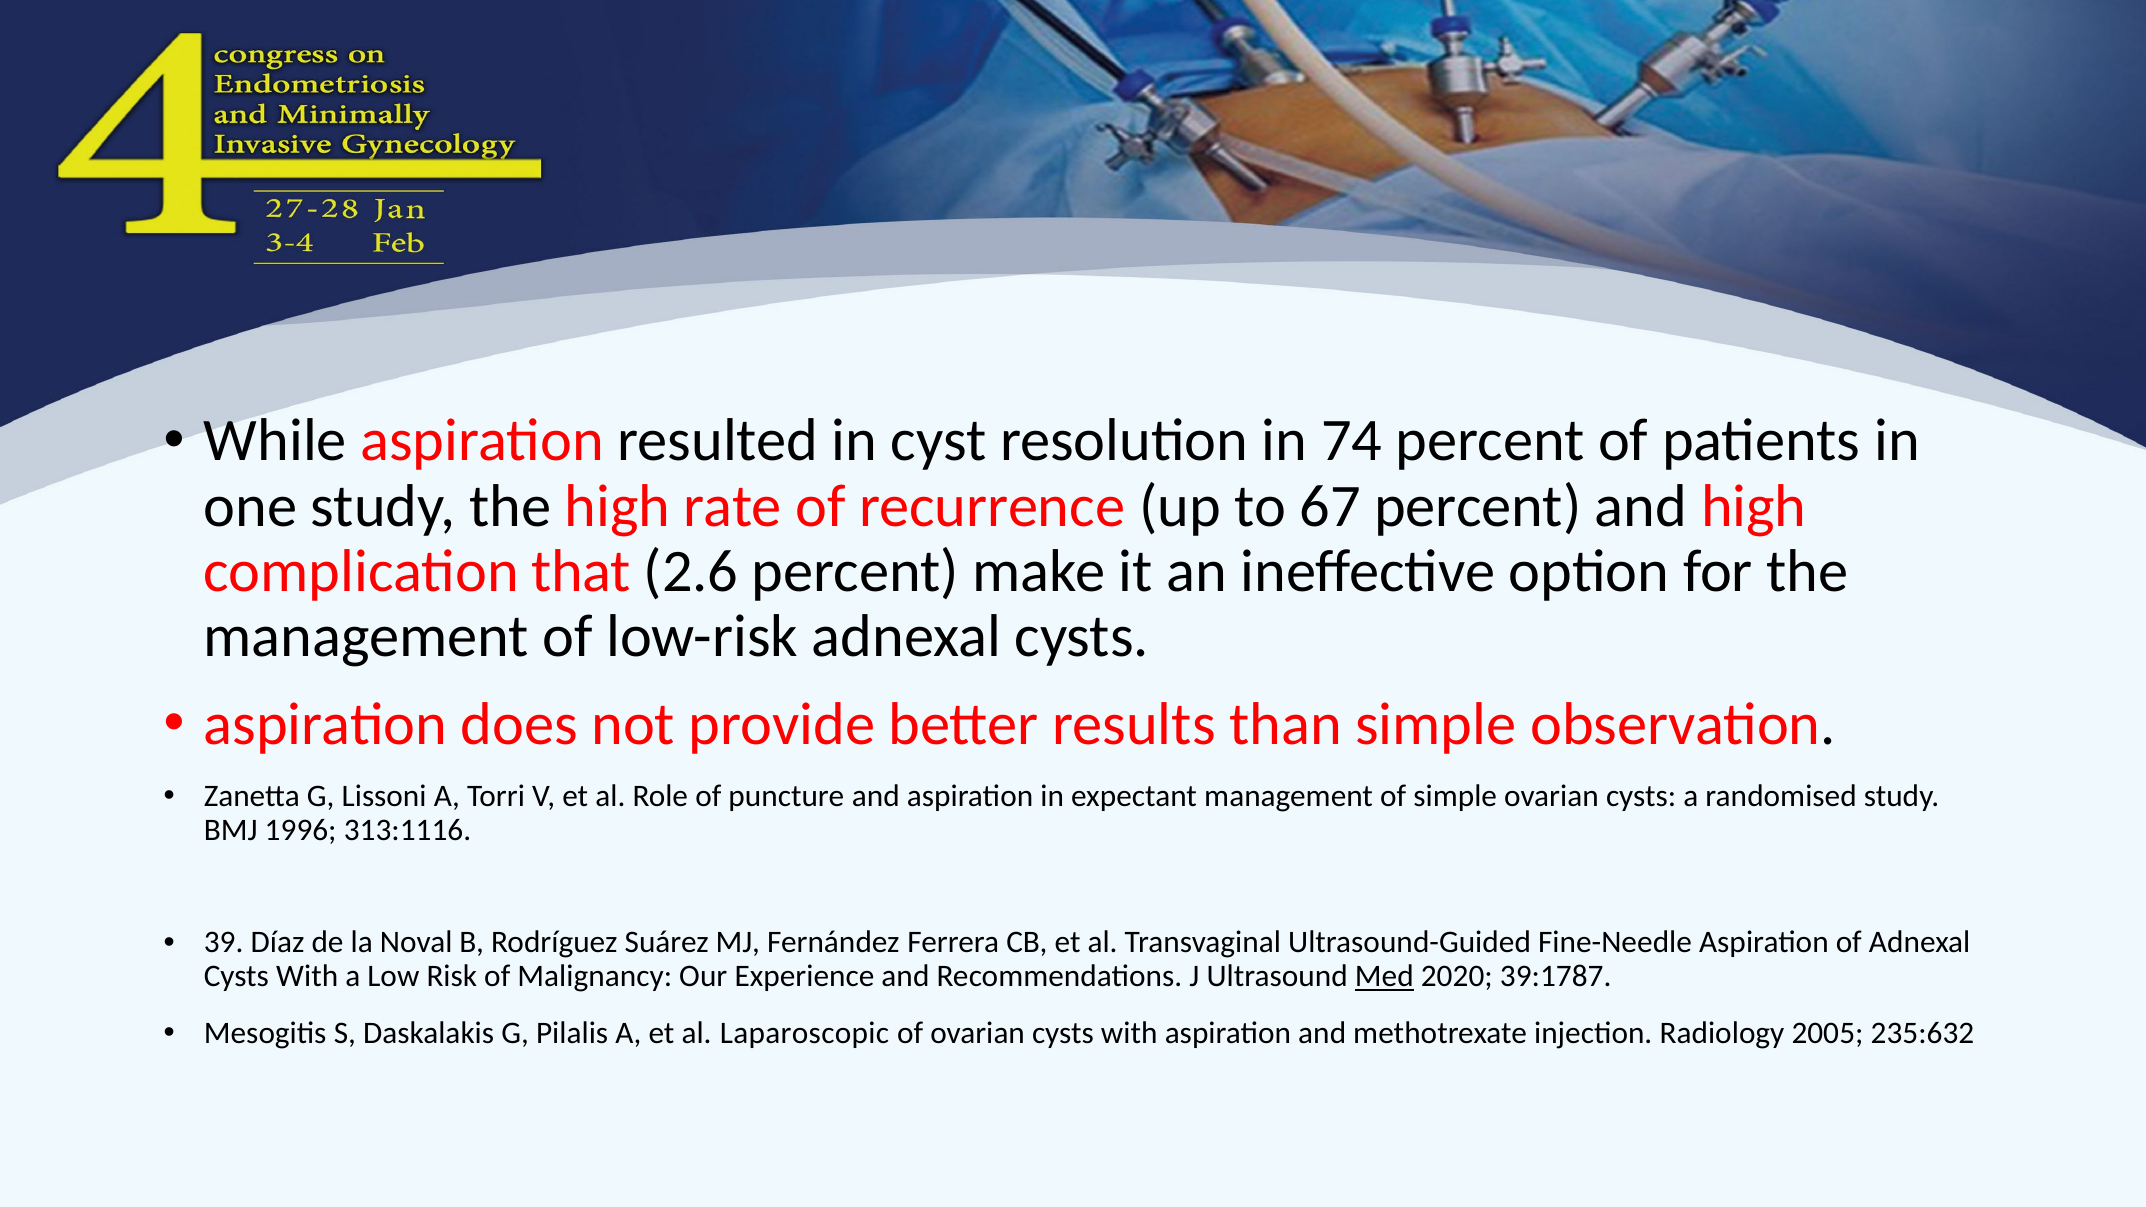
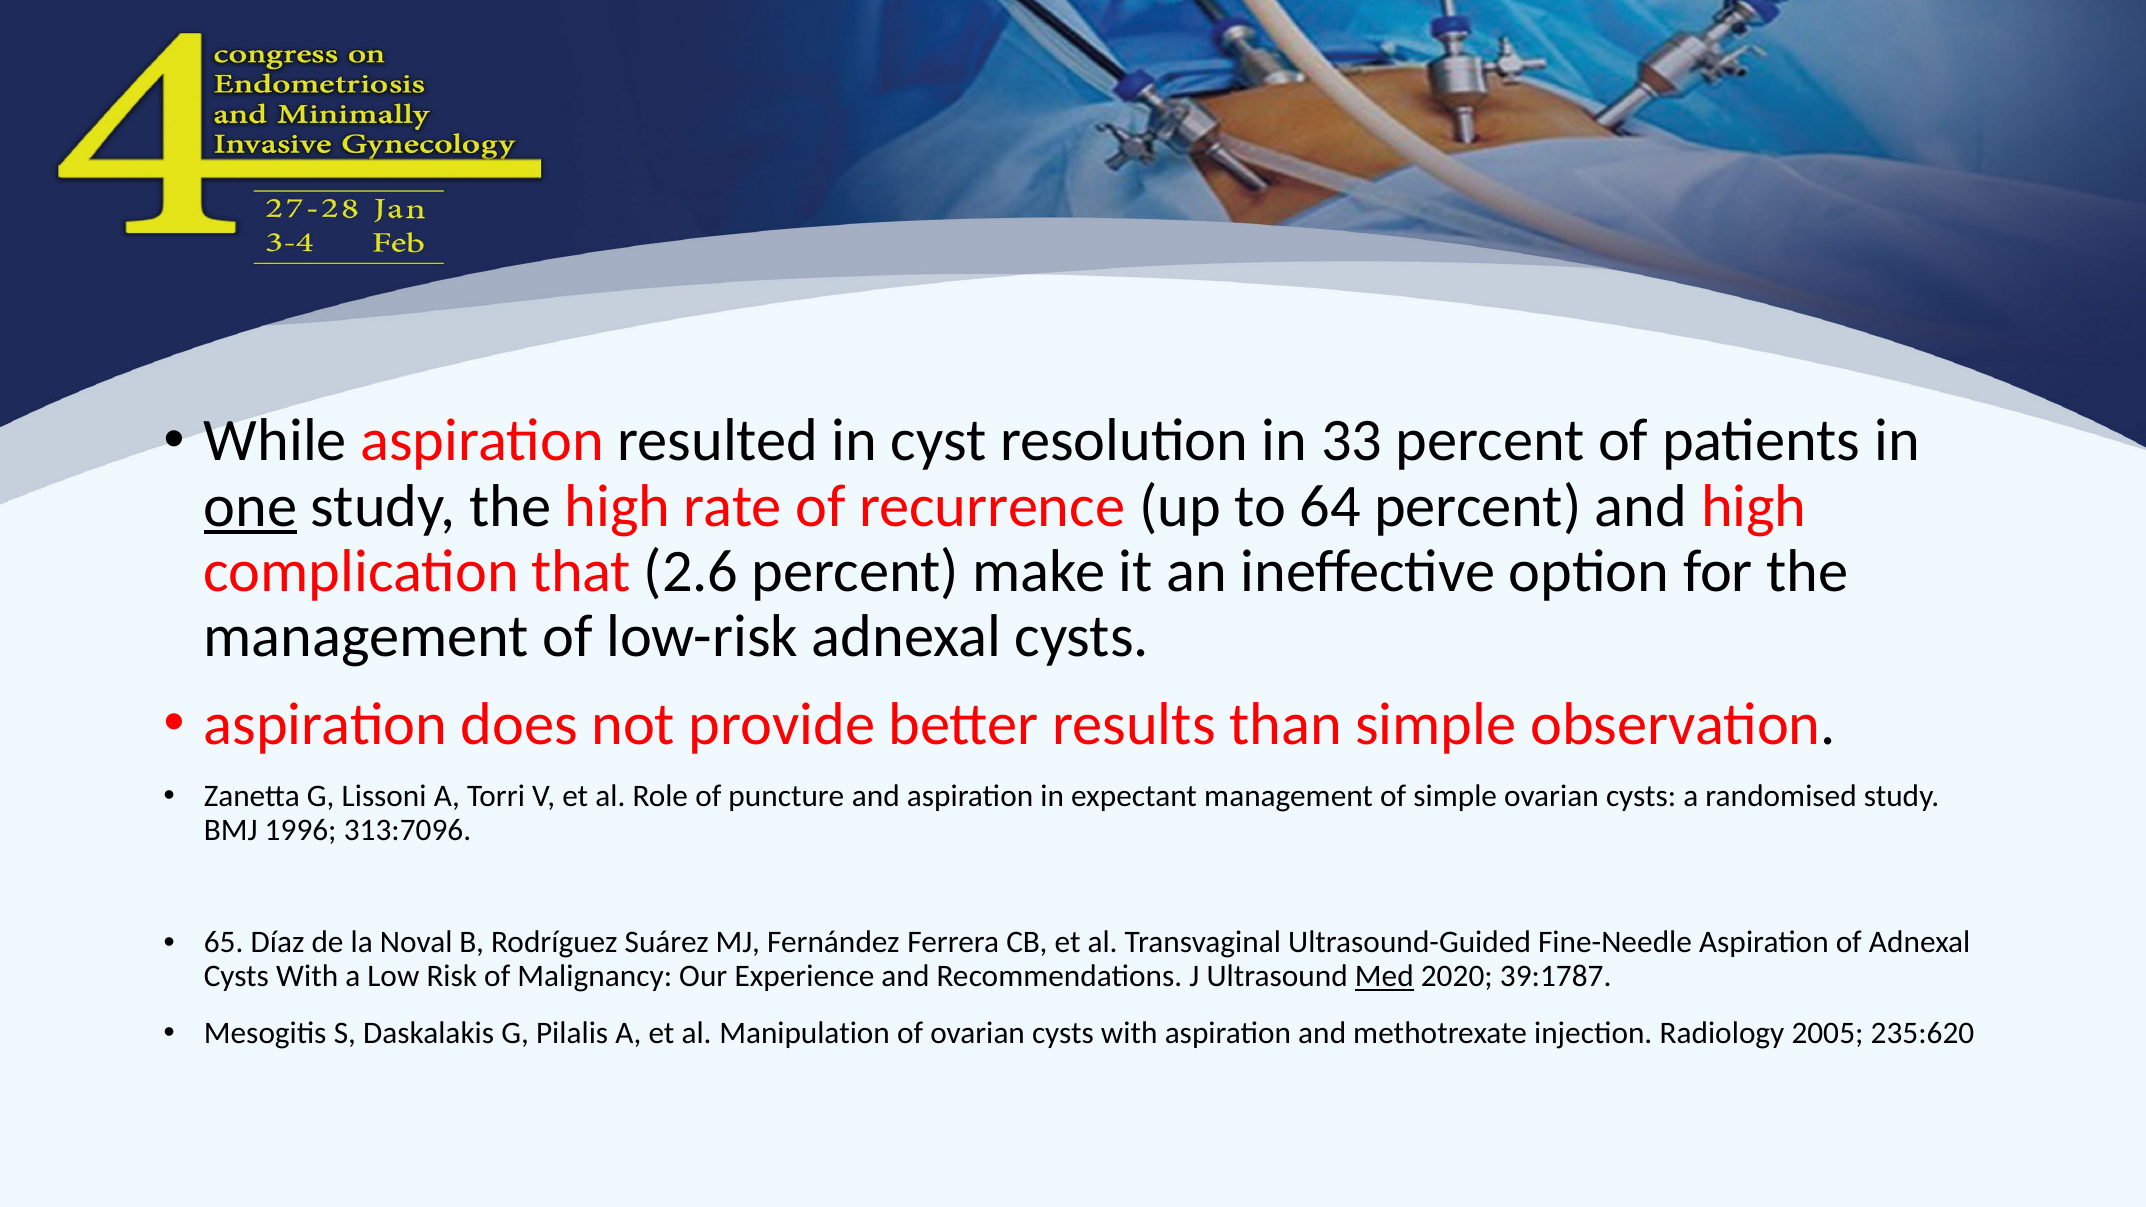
74: 74 -> 33 (1352, 441)
one underline: none -> present (251, 506)
67: 67 -> 64 (1330, 506)
313:1116: 313:1116 -> 313:7096 (407, 830)
39: 39 -> 65 (224, 943)
Laparoscopic: Laparoscopic -> Manipulation (805, 1033)
235:632: 235:632 -> 235:620 (1922, 1033)
